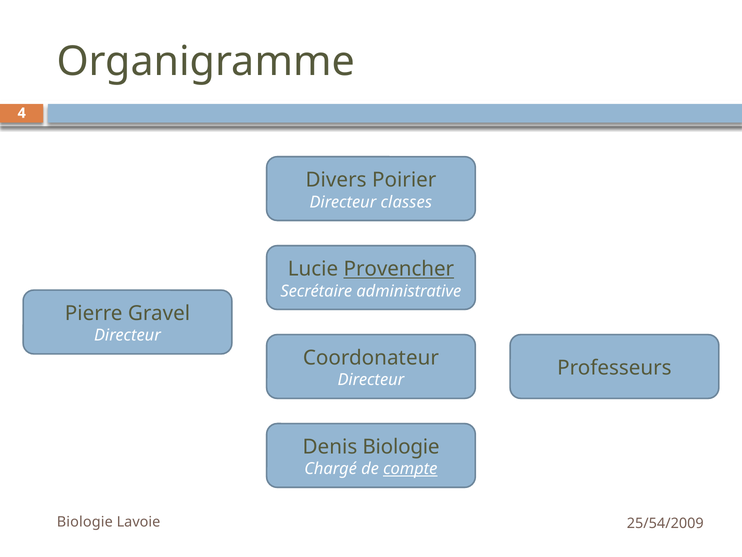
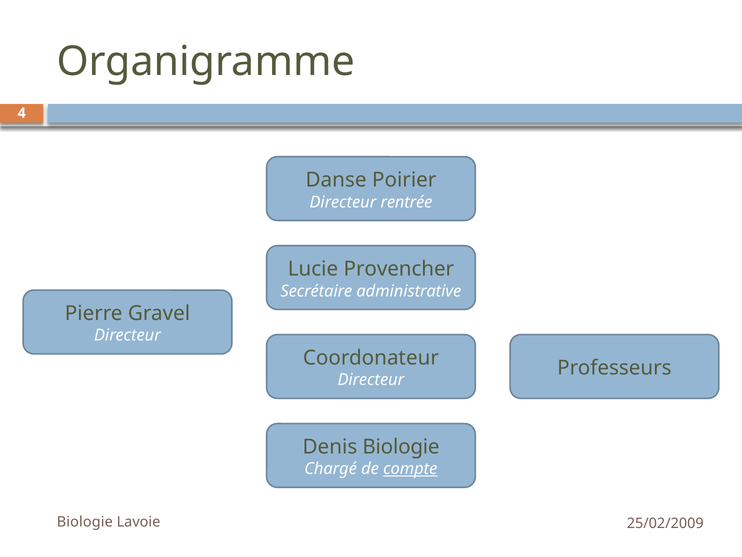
Divers: Divers -> Danse (336, 180)
classes: classes -> rentrée (406, 202)
Provencher underline: present -> none (399, 269)
25/54/2009: 25/54/2009 -> 25/02/2009 (665, 523)
